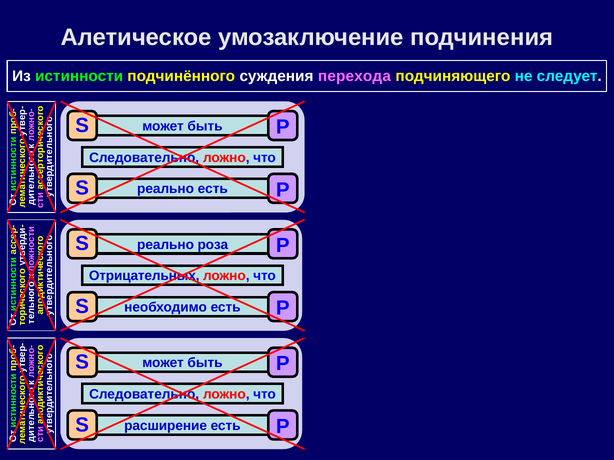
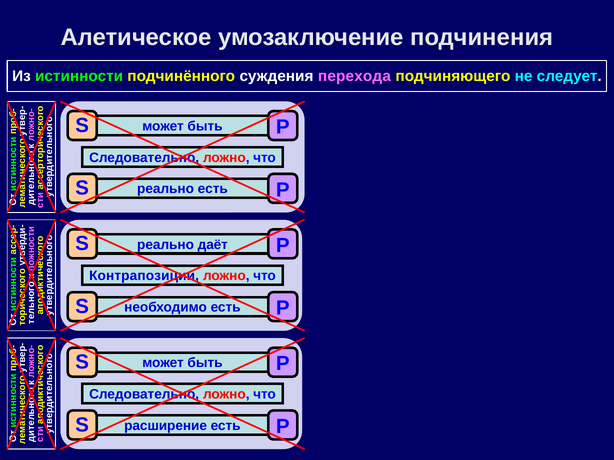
роза: роза -> даёт (213, 245)
Отрицательных: Отрицательных -> Контрапозиции (144, 276)
